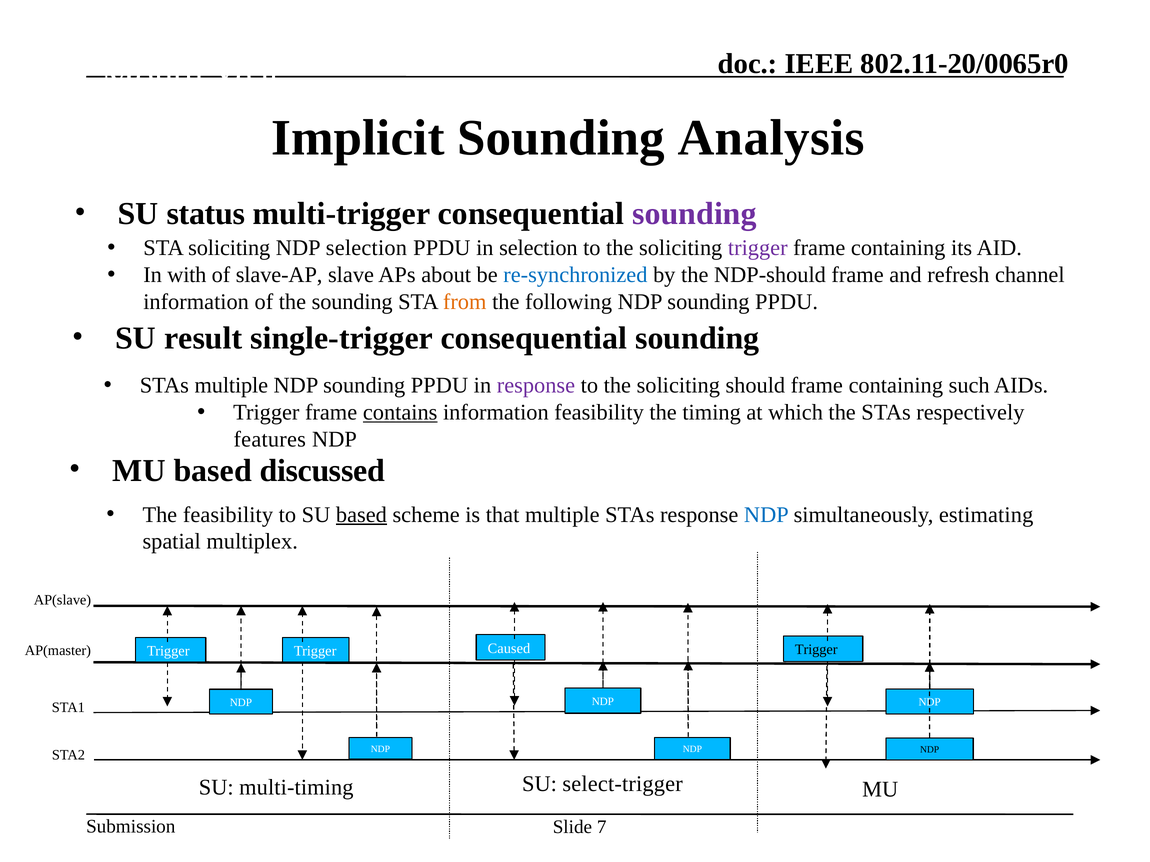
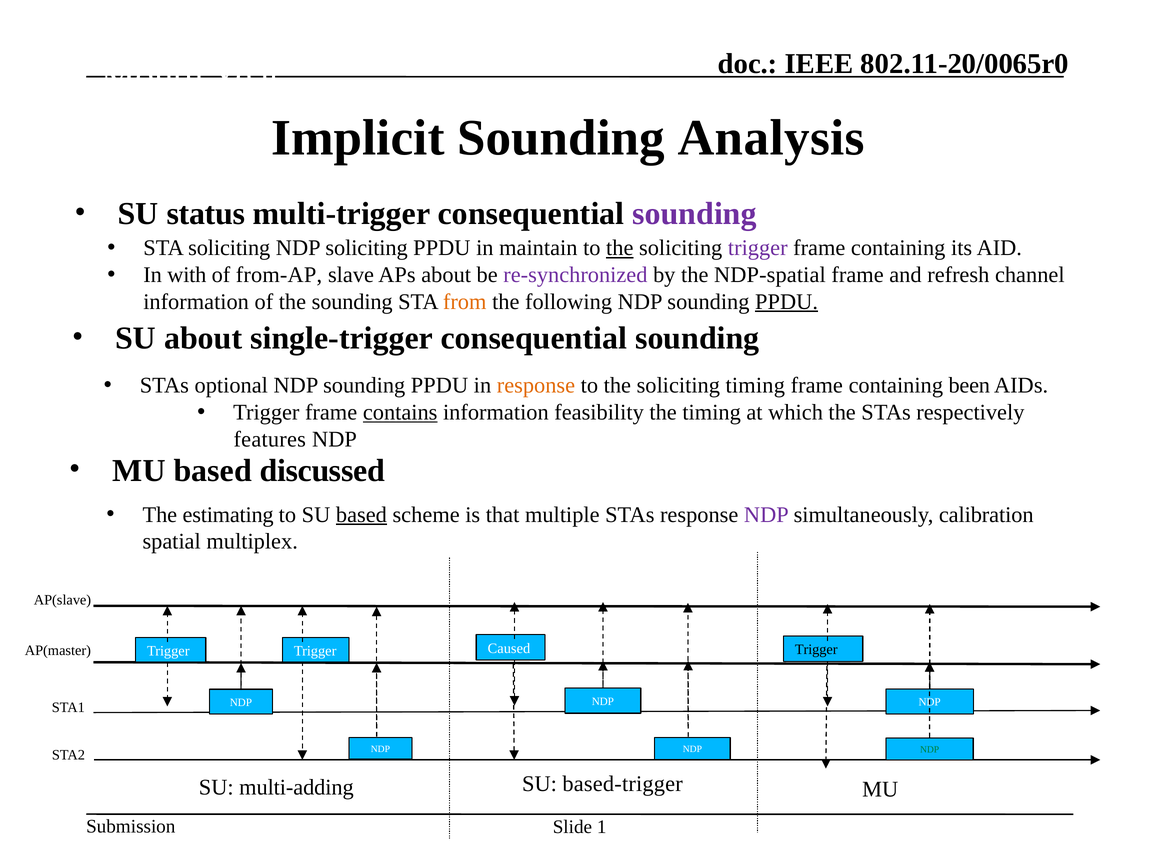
NDP selection: selection -> soliciting (367, 248)
in selection: selection -> maintain (538, 248)
the underline: none -> present (620, 248)
slave-AP: slave-AP -> from-AP (279, 275)
re-synchronized colour: blue -> purple (575, 275)
NDP-should: NDP-should -> NDP-spatial (770, 275)
PPDU underline: none -> present (787, 302)
SU result: result -> about (203, 338)
STAs multiple: multiple -> optional (231, 386)
response colour: purple -> orange (536, 386)
soliciting should: should -> timing (755, 386)
such: such -> been (969, 386)
The feasibility: feasibility -> estimating (228, 515)
NDP colour: blue -> purple (766, 515)
estimating: estimating -> calibration (986, 515)
NDP colour: black -> green (930, 750)
multi-timing: multi-timing -> multi-adding (296, 788)
select-trigger: select-trigger -> based-trigger (623, 784)
7: 7 -> 1 (602, 827)
